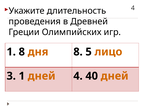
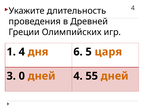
1 8: 8 -> 4 (22, 52)
дня 8: 8 -> 6 (78, 52)
лицо: лицо -> царя (108, 52)
3 1: 1 -> 0 (22, 76)
40: 40 -> 55 (92, 76)
